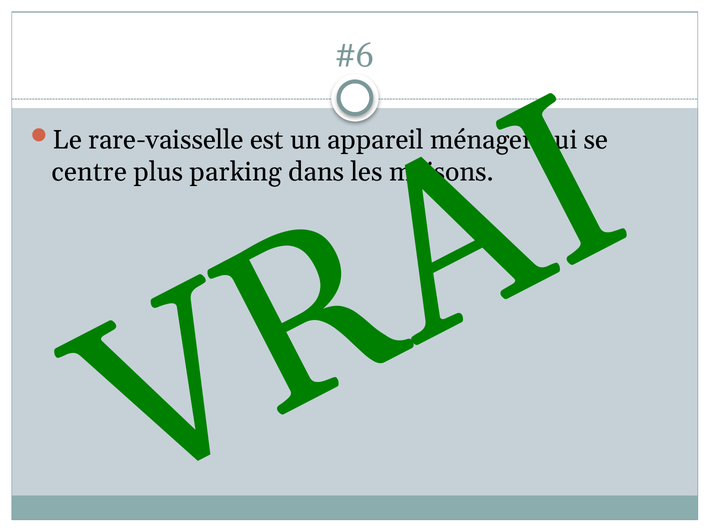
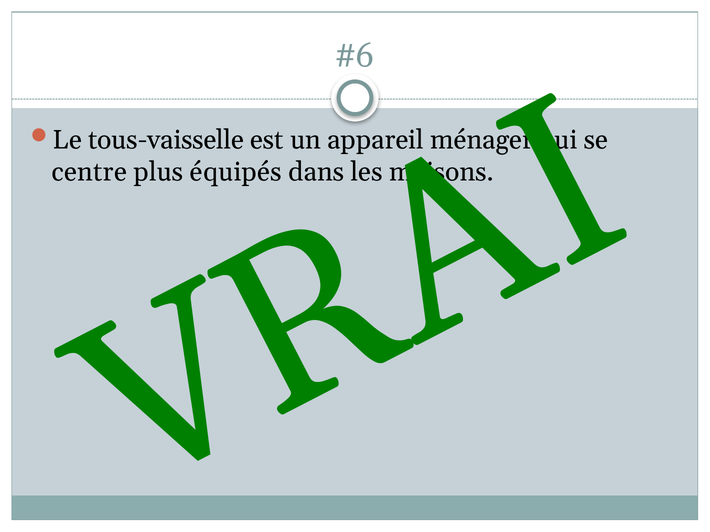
rare-vaisselle: rare-vaisselle -> tous-vaisselle (166, 140)
parking: parking -> équipés (236, 172)
